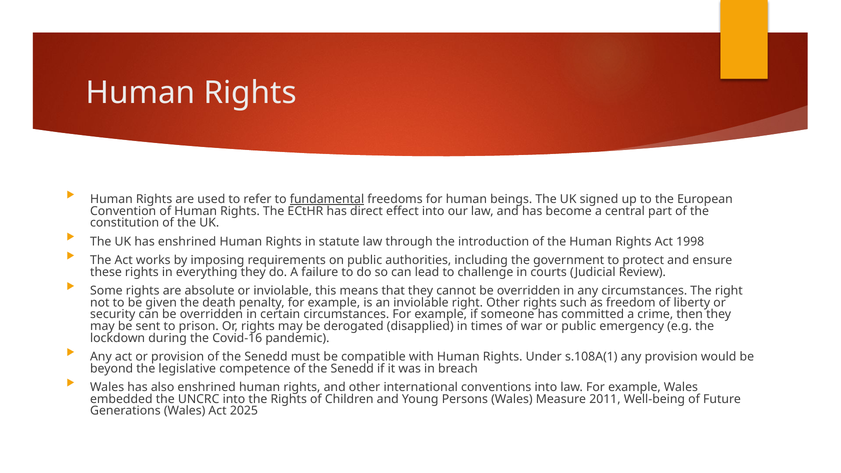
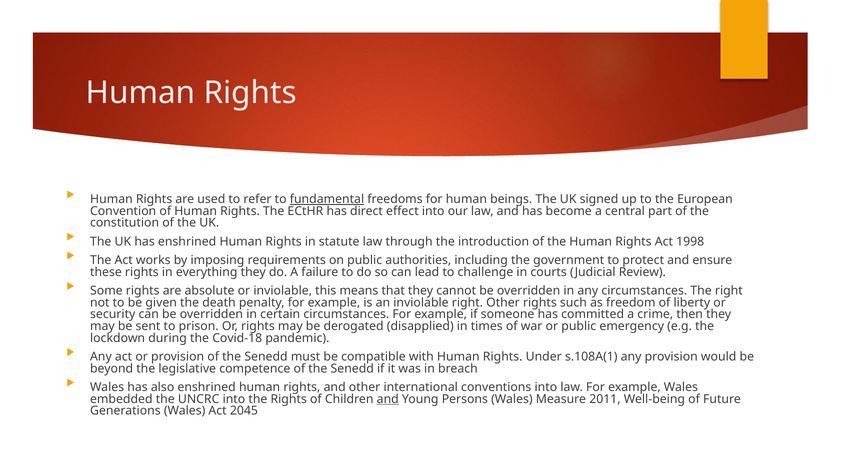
Covid-16: Covid-16 -> Covid-18 (237, 338)
and underline: none -> present (388, 399)
2025: 2025 -> 2045 (244, 411)
